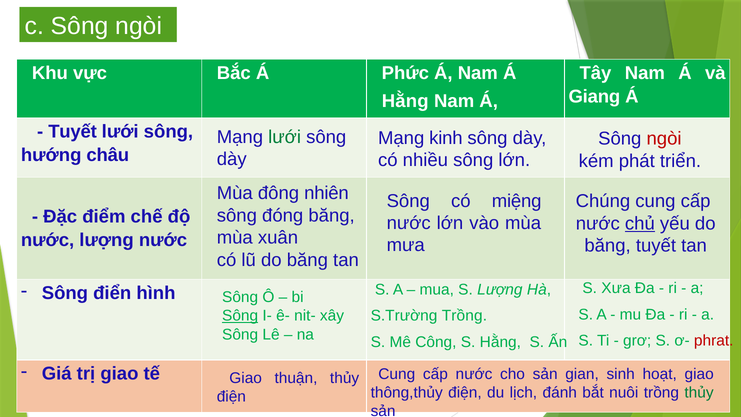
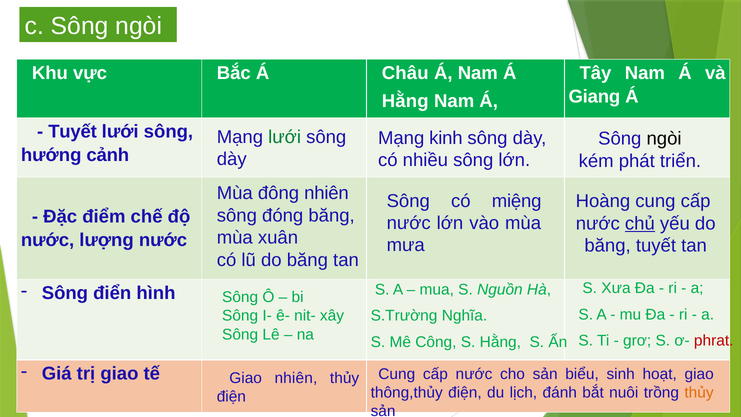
Phức: Phức -> Châu (405, 73)
ngòi colour: red -> black (664, 139)
châu: châu -> cảnh (108, 155)
Chúng: Chúng -> Hoàng (603, 201)
S Lượng: Lượng -> Nguồn (500, 289)
S.Trường Trồng: Trồng -> Nghĩa (464, 316)
Sông underline: present -> none (240, 316)
gian: gian -> biểu (582, 374)
Giao thuận: thuận -> nhiên (296, 378)
thủy colour: green -> orange (699, 392)
